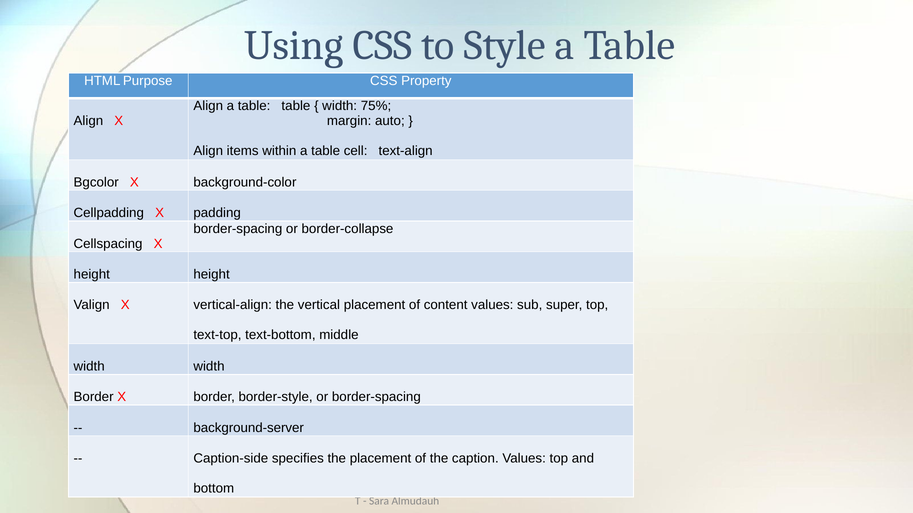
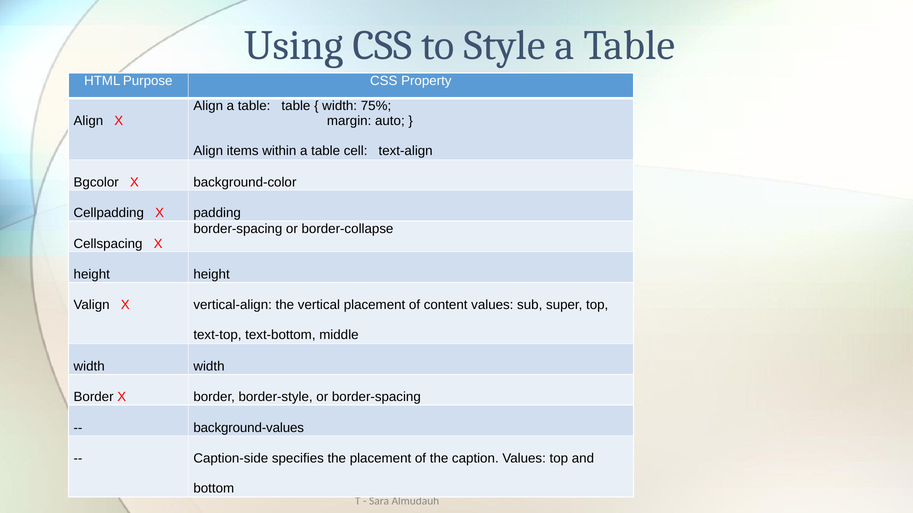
background-server: background-server -> background-values (249, 428)
